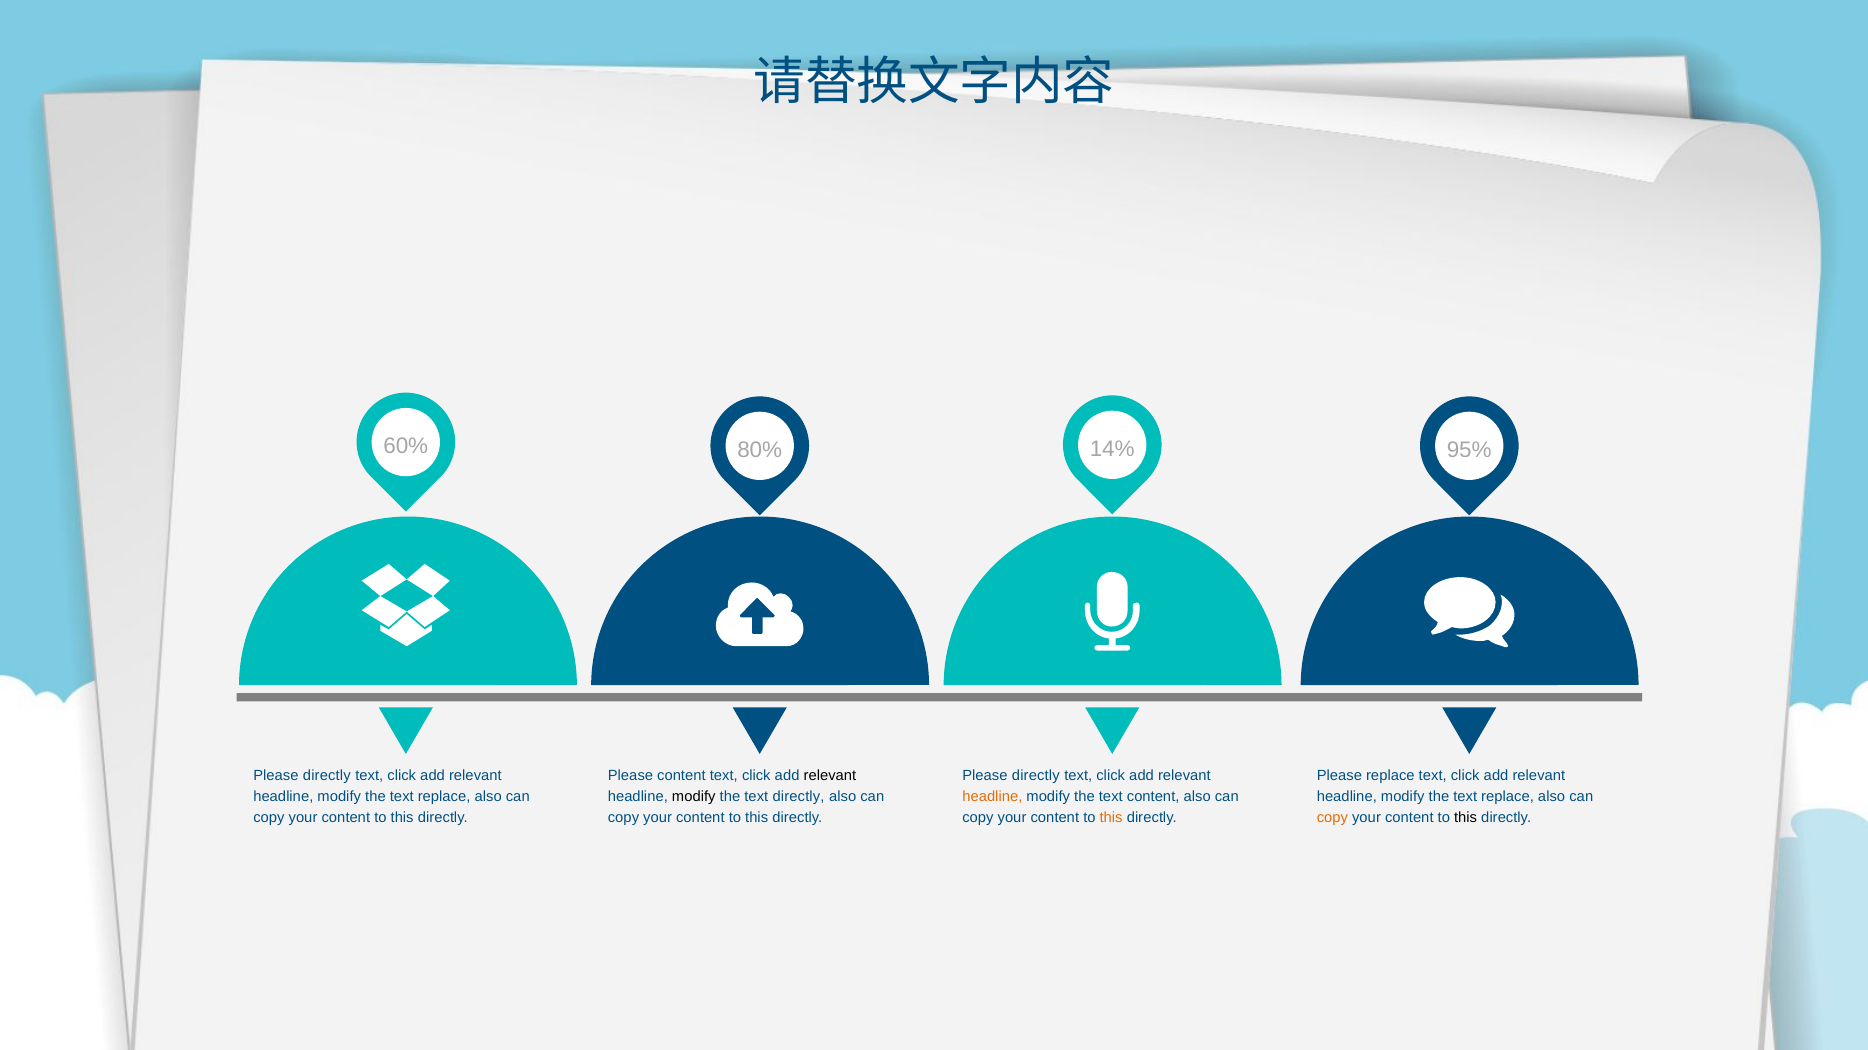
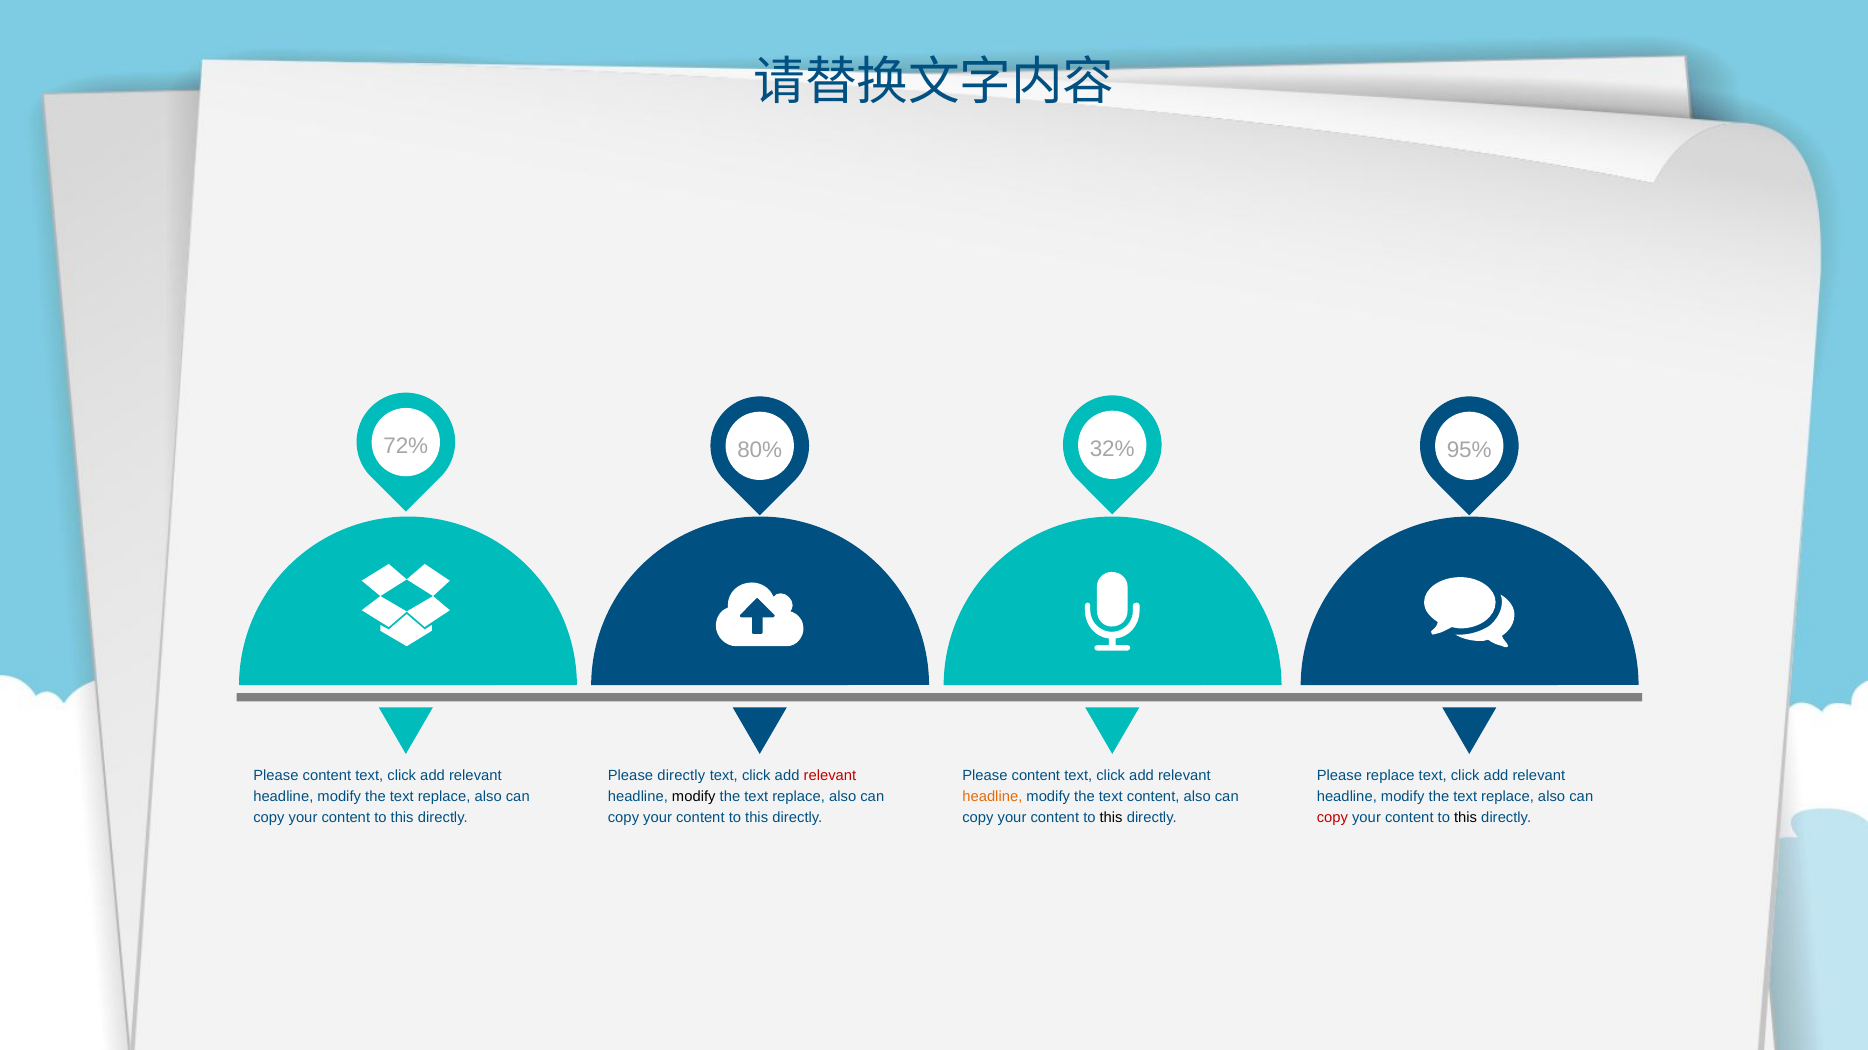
60%: 60% -> 72% (406, 447)
14%: 14% -> 32% (1112, 449)
directly: directly -> content (327, 776)
Please content: content -> directly (681, 776)
relevant colour: black -> red (830, 776)
directly: directly -> content (1036, 776)
directly: directly -> replace (799, 797)
this colour: orange -> black (1111, 818)
copy colour: orange -> red (1332, 818)
